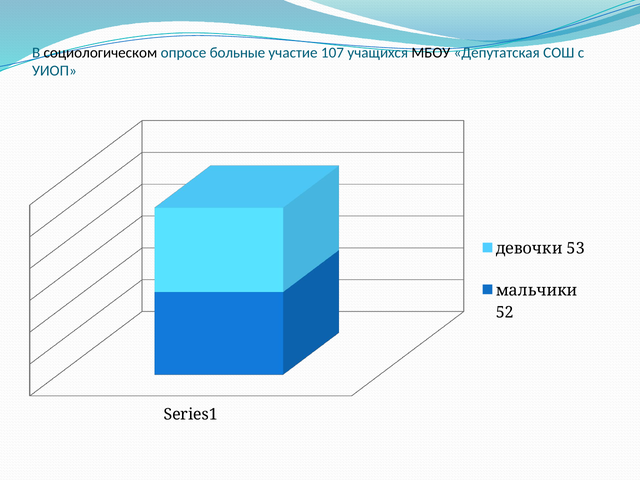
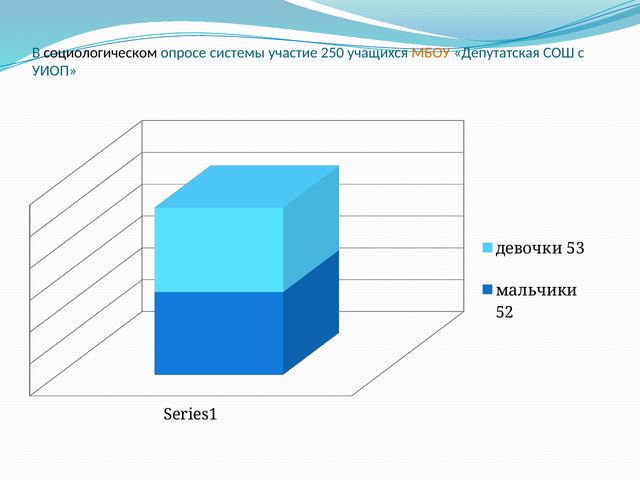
больные: больные -> системы (237, 53)
107: 107 -> 250 (332, 53)
МБОУ colour: black -> orange (431, 53)
